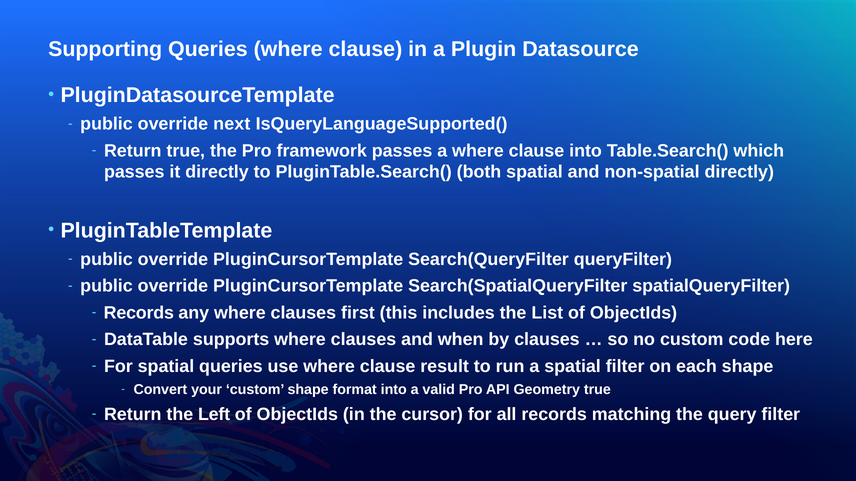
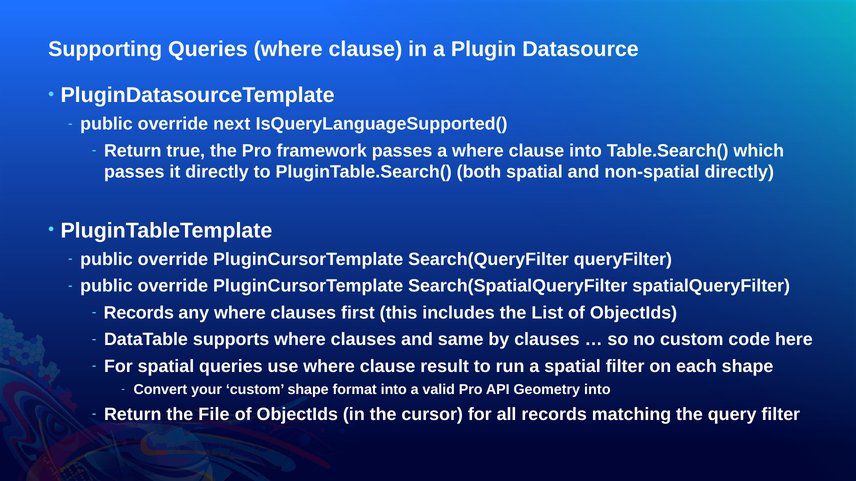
when: when -> same (461, 340)
Geometry true: true -> into (597, 390)
Left: Left -> File (214, 415)
